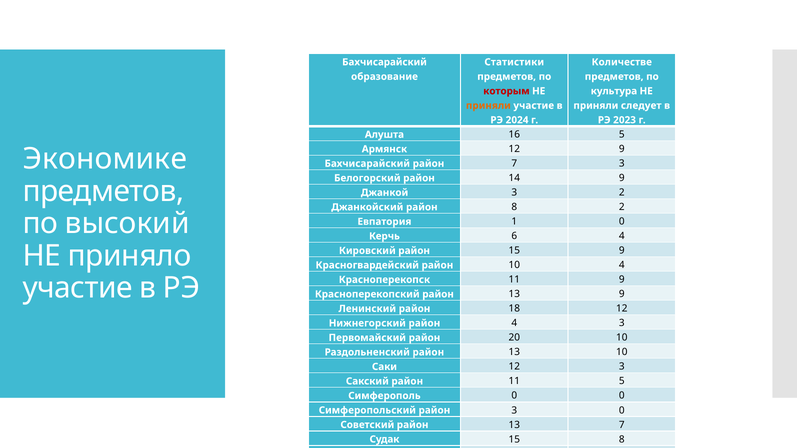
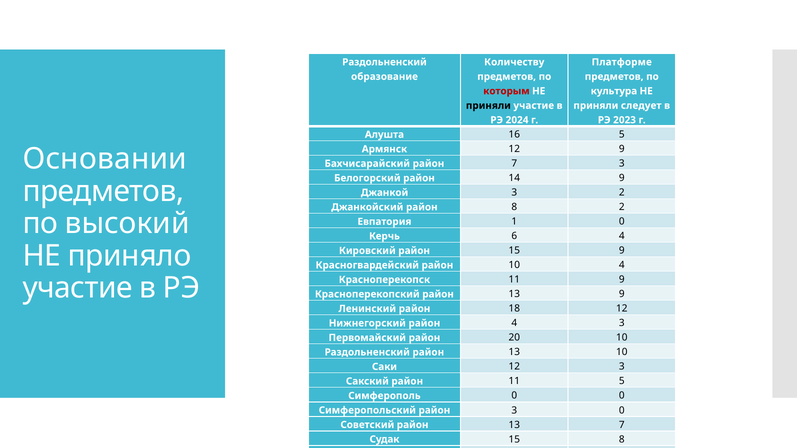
Бахчисарайский: Бахчисарайский -> Раздольненский (384, 62)
Статистики: Статистики -> Количеству (514, 62)
Количестве: Количестве -> Платформе (622, 62)
приняли colour: orange -> black (488, 106)
Экономике: Экономике -> Основании (105, 159)
